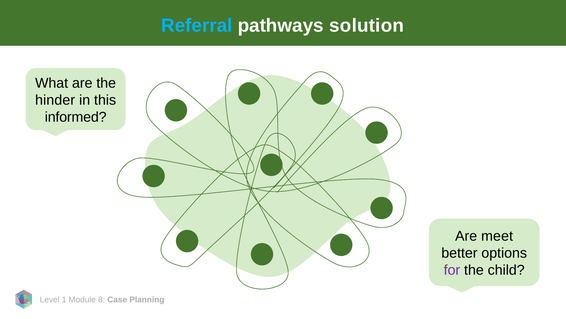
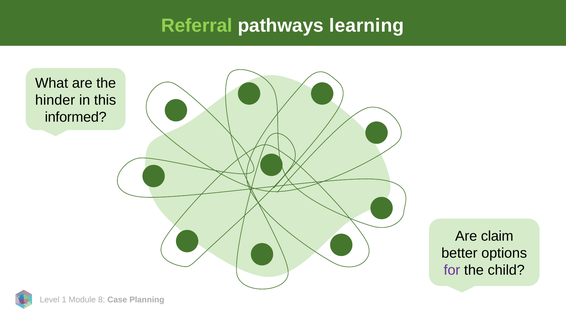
Referral colour: light blue -> light green (197, 26)
solution: solution -> learning (367, 26)
meet: meet -> claim (497, 236)
